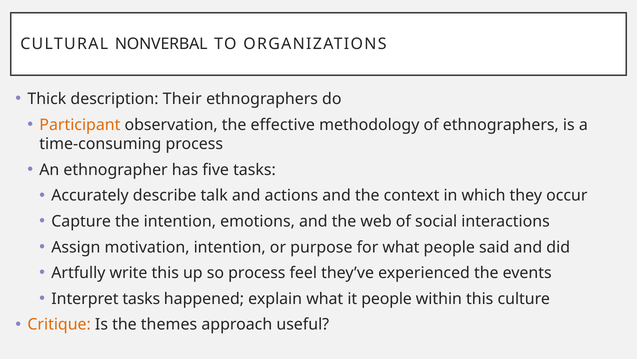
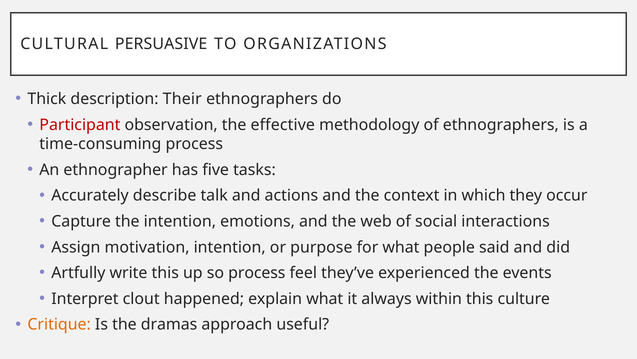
NONVERBAL: NONVERBAL -> PERSUASIVE (161, 44)
Participant colour: orange -> red (80, 125)
Interpret tasks: tasks -> clout (141, 298)
it people: people -> always (387, 298)
themes: themes -> dramas (169, 324)
